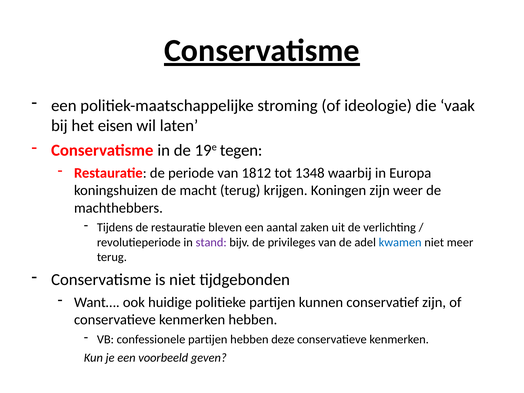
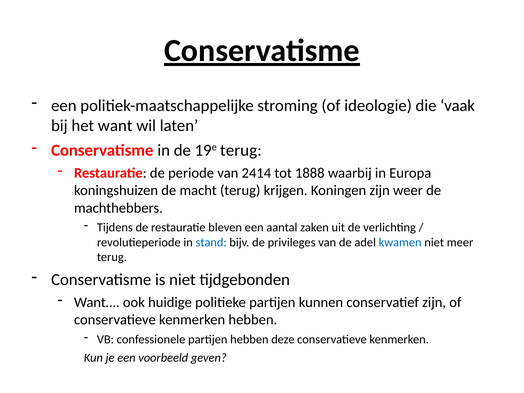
eisen: eisen -> want (115, 126)
19e tegen: tegen -> terug (241, 150)
1812: 1812 -> 2414 (256, 173)
1348: 1348 -> 1888 (310, 173)
stand colour: purple -> blue (211, 242)
